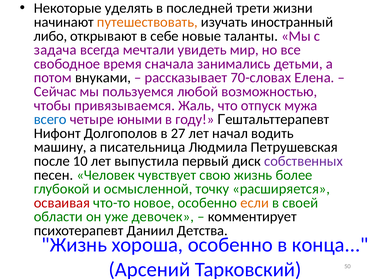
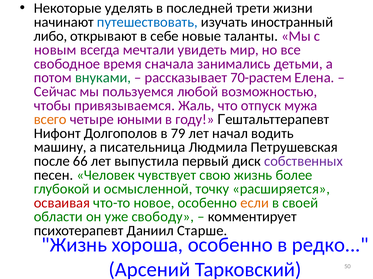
путешествовать colour: orange -> blue (147, 22)
задача: задача -> новым (55, 50)
внуками colour: black -> green (103, 78)
70-словах: 70-словах -> 70-растем (261, 78)
всего colour: blue -> orange (50, 120)
27: 27 -> 79 (178, 134)
10: 10 -> 66 (80, 162)
девочек: девочек -> свободу (163, 217)
Детства: Детства -> Старше (202, 231)
конца: конца -> редко (330, 245)
